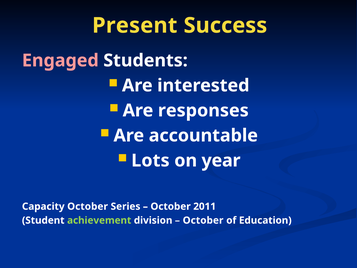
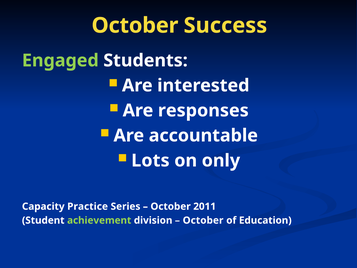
Present: Present -> October (135, 25)
Engaged colour: pink -> light green (60, 60)
year: year -> only (221, 160)
Capacity October: October -> Practice (88, 206)
